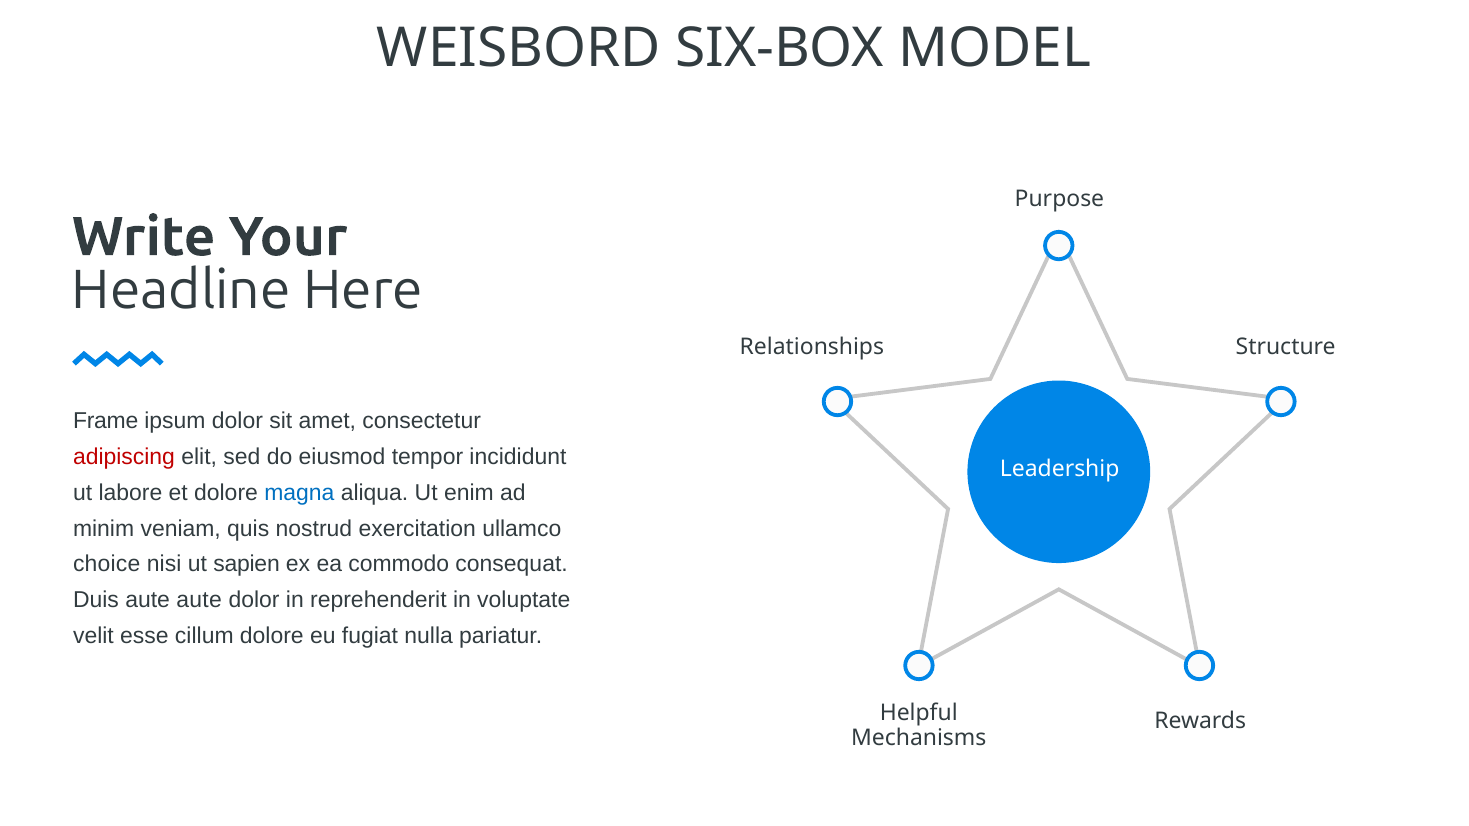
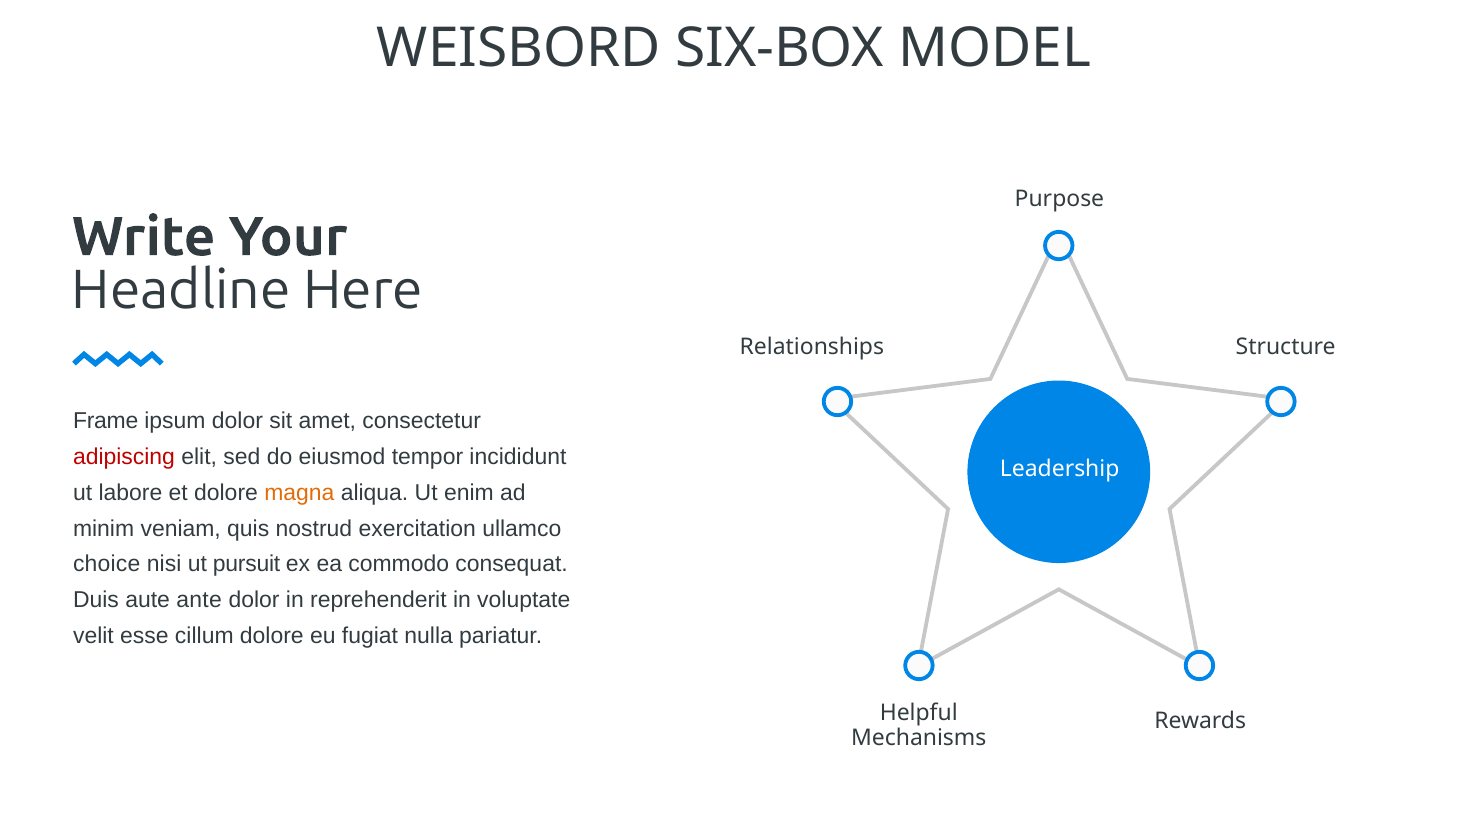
magna colour: blue -> orange (299, 493)
sapien: sapien -> pursuit (247, 564)
aute aute: aute -> ante (199, 600)
